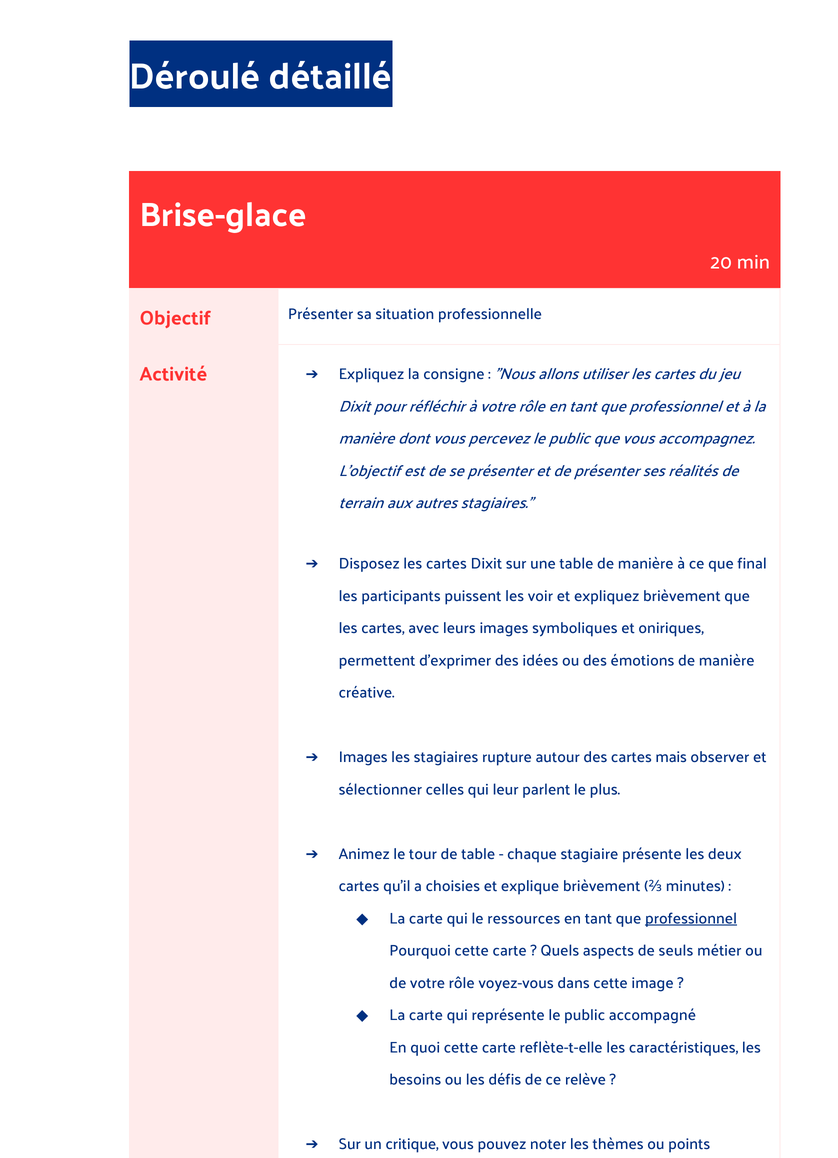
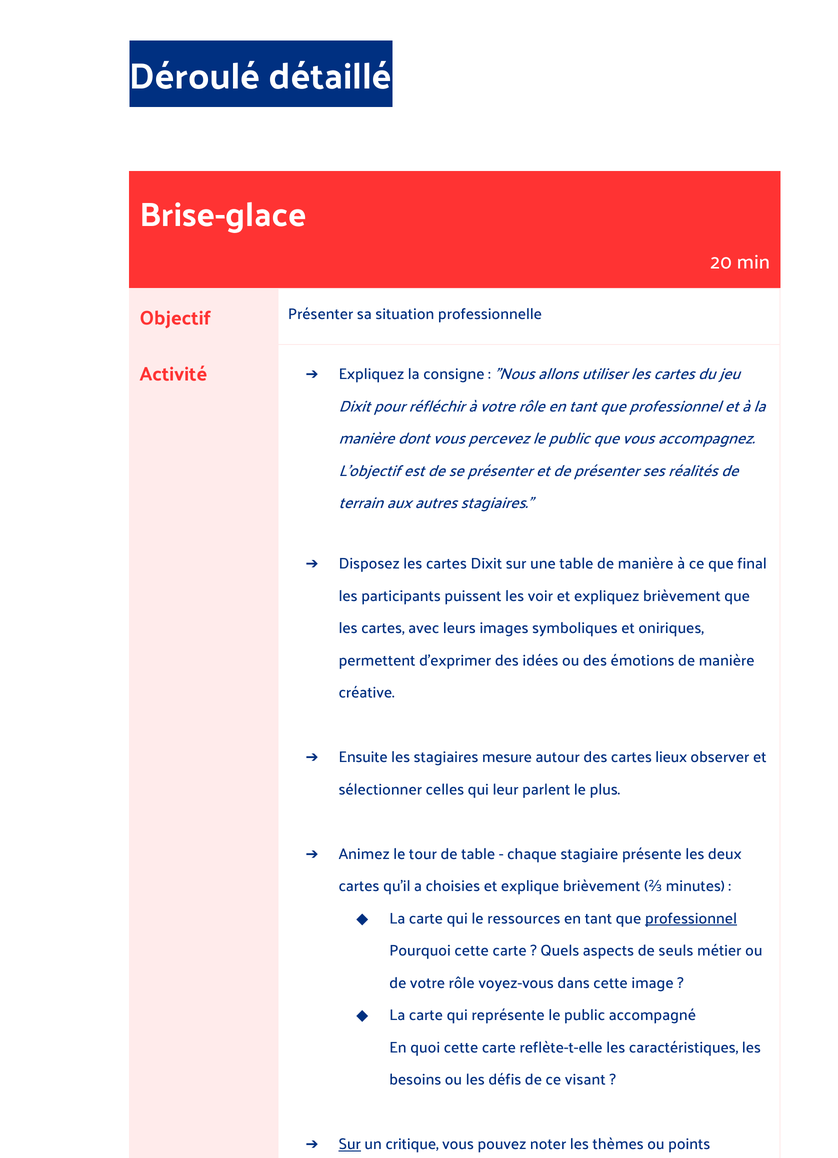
Images: Images -> Ensuite (363, 757)
rupture: rupture -> mesure (507, 757)
mais: mais -> lieux (671, 757)
relève: relève -> visant (585, 1079)
Sur underline: none -> present (350, 1144)
